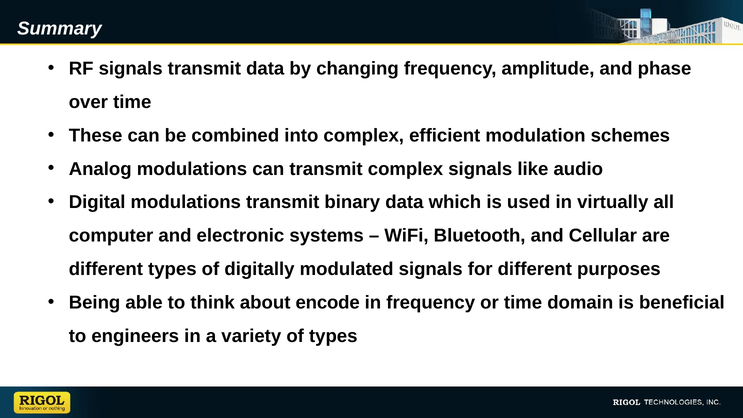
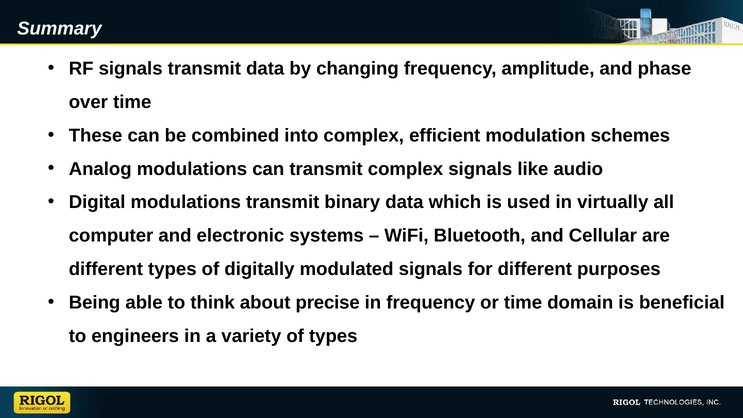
encode: encode -> precise (328, 303)
